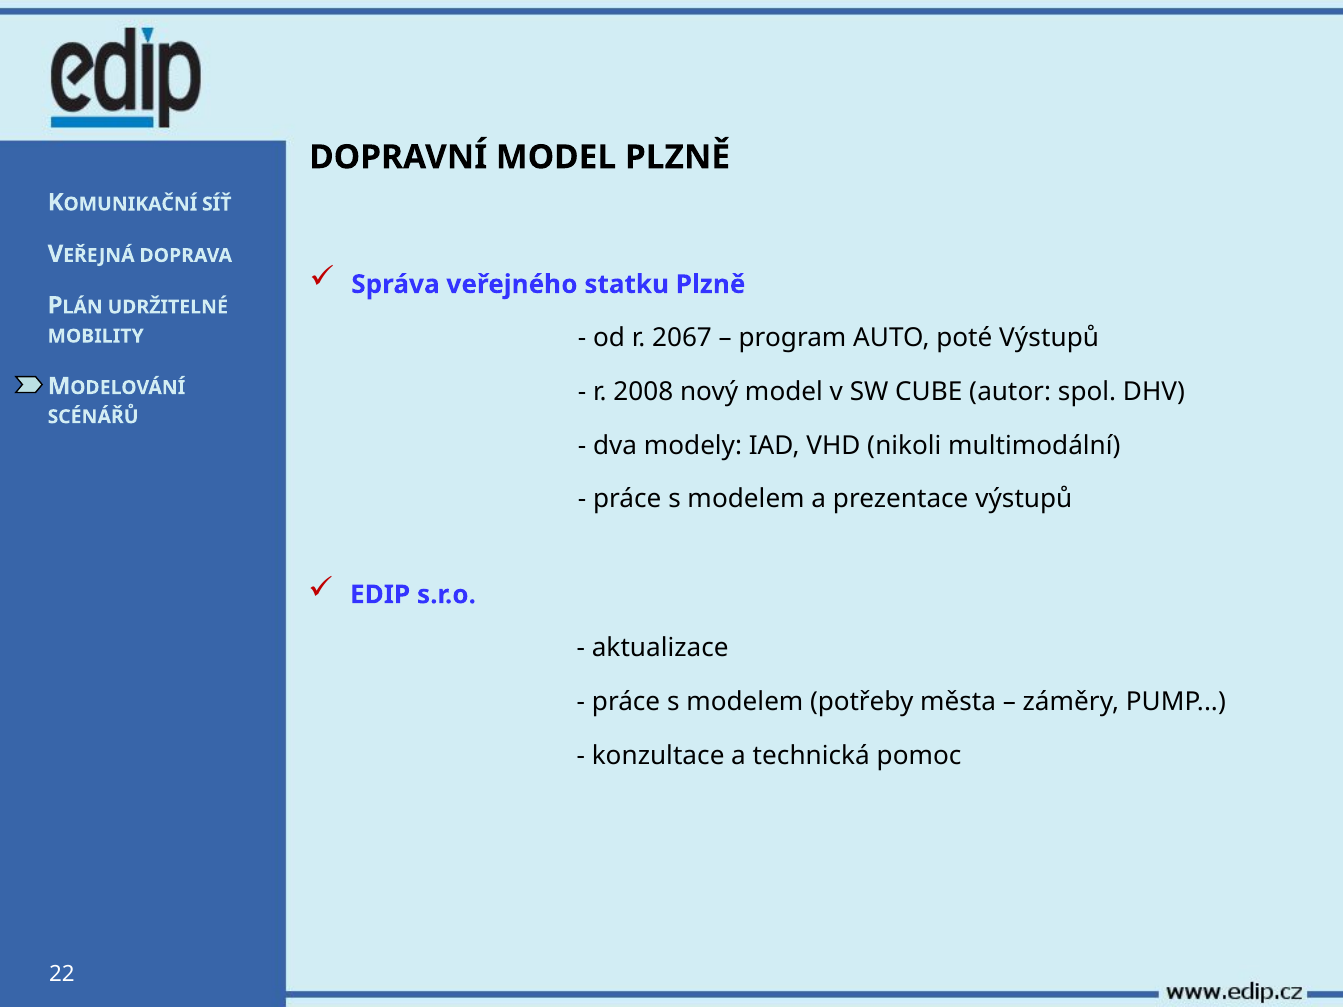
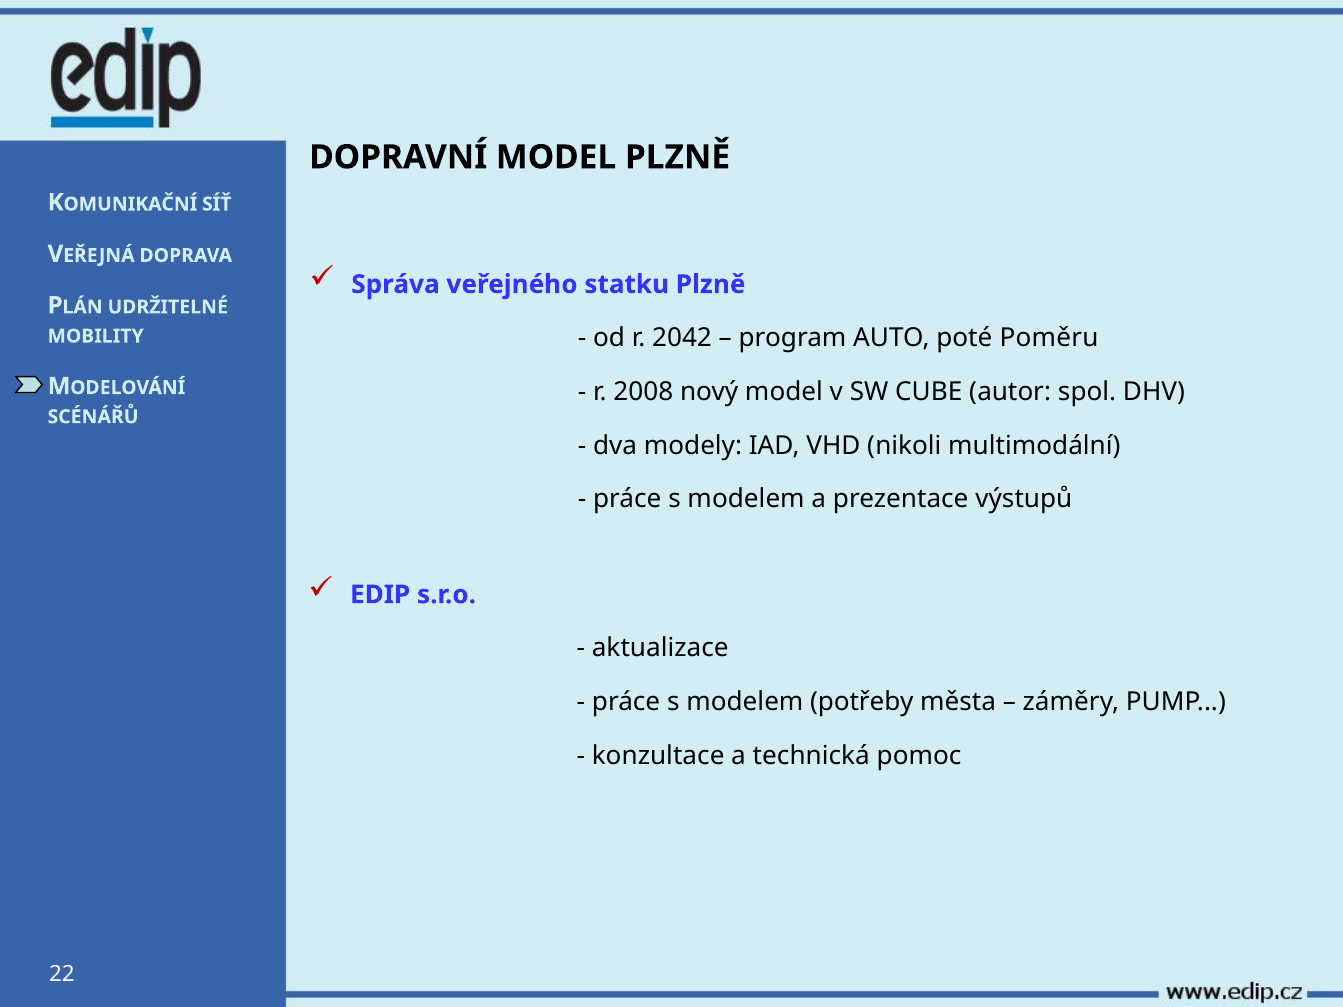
2067: 2067 -> 2042 (682, 338)
poté Výstupů: Výstupů -> Poměru (1049, 338)
